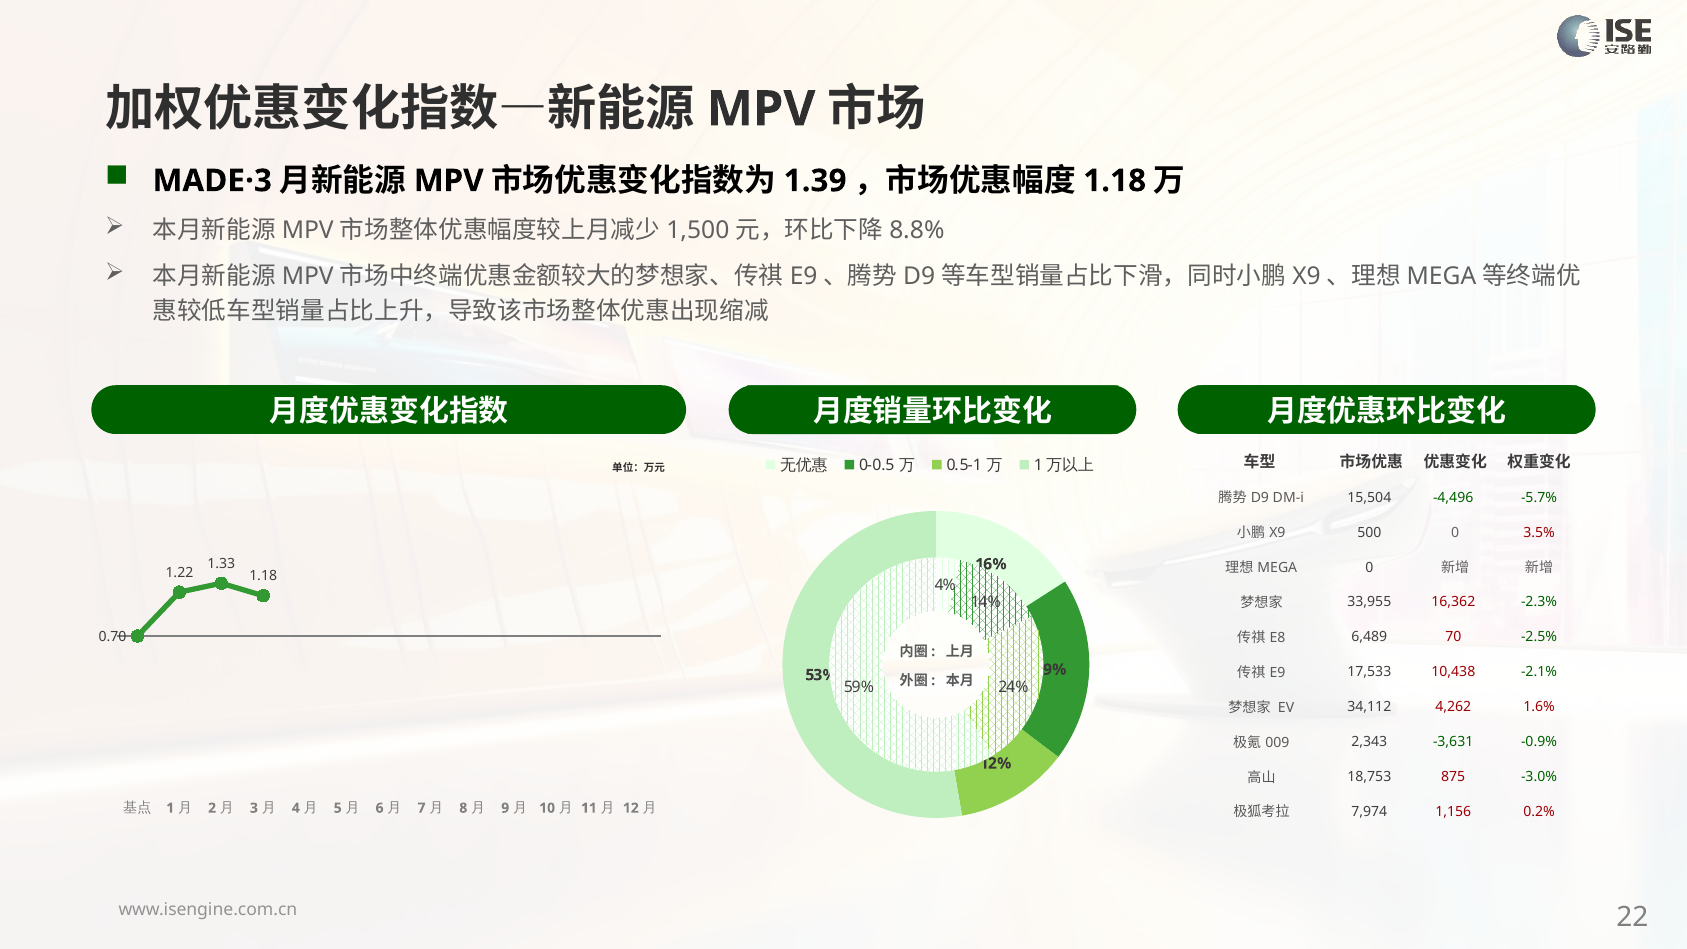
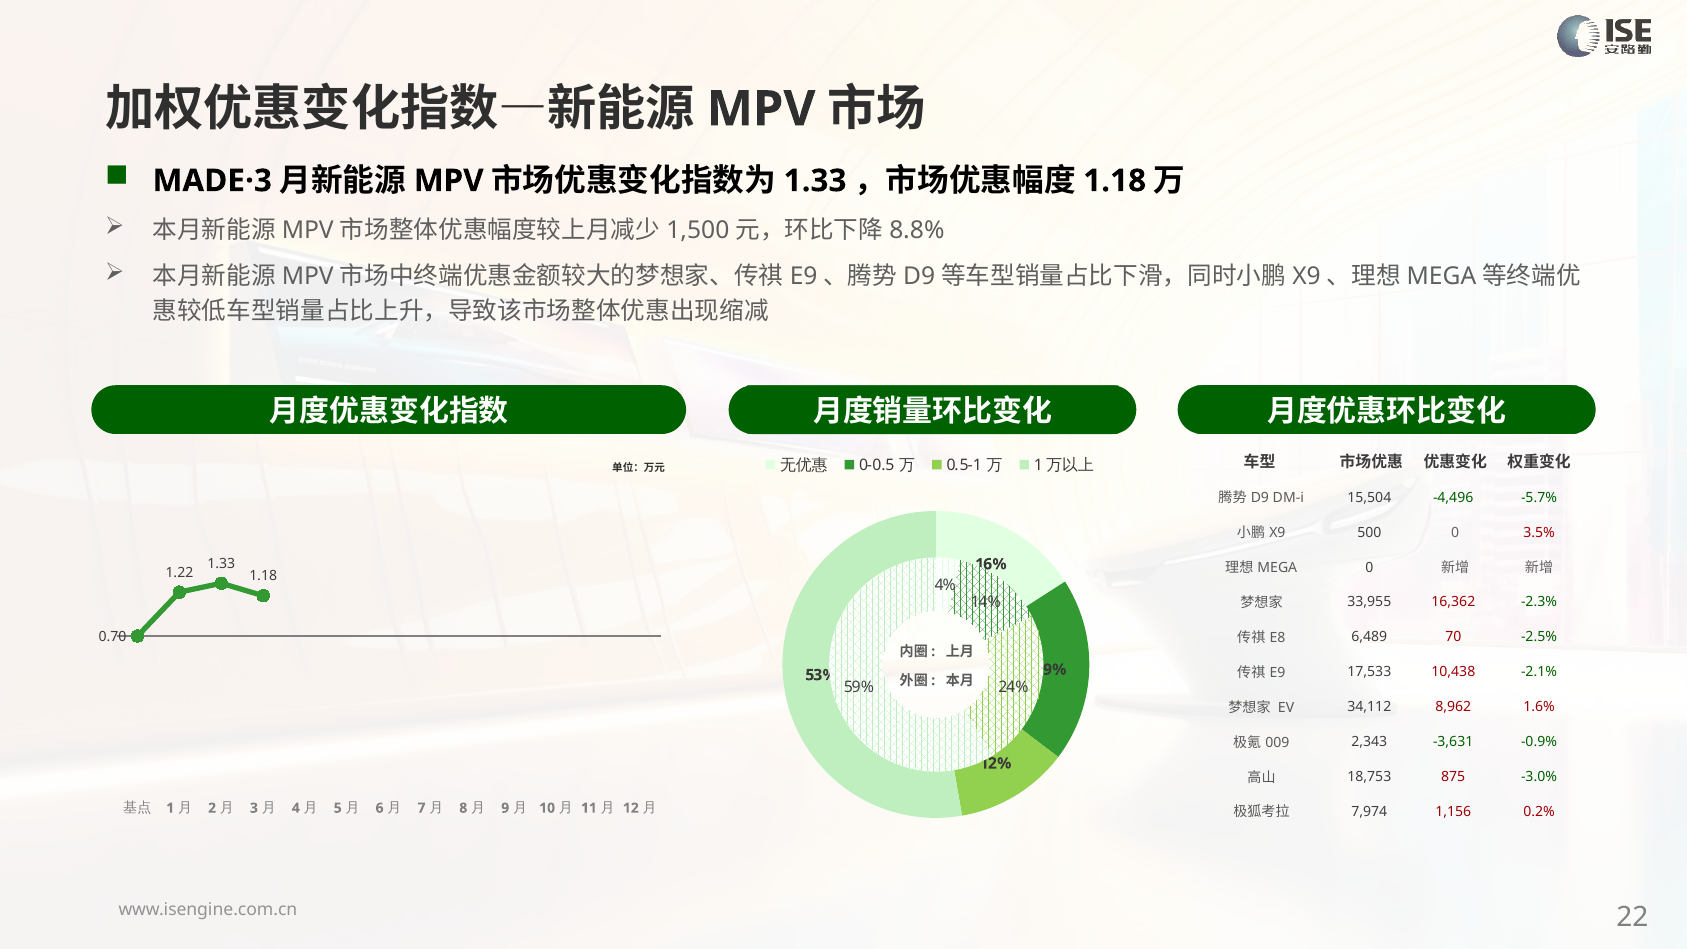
1.39: 1.39 -> 1.33 (815, 181)
4,262: 4,262 -> 8,962 (1453, 707)
